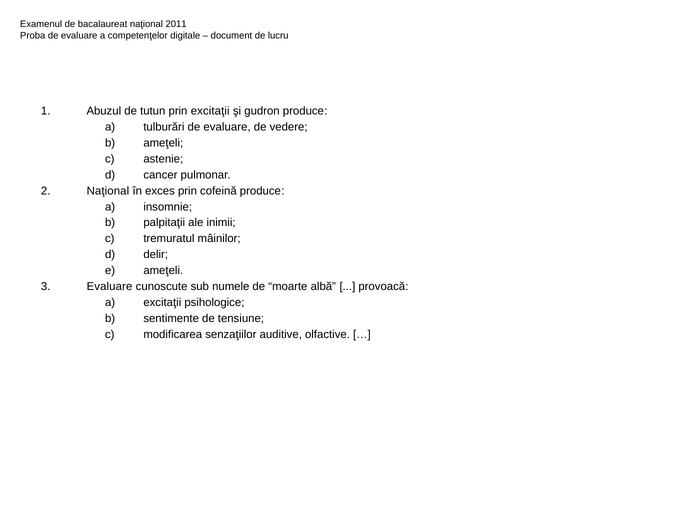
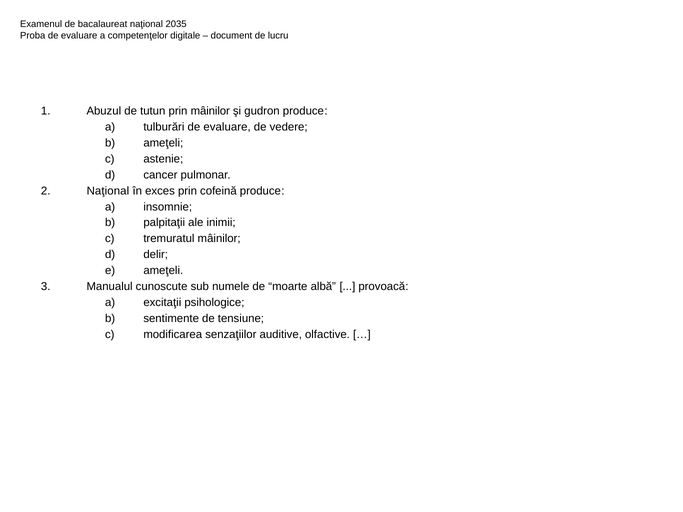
2011: 2011 -> 2035 (176, 24)
prin excitaţii: excitaţii -> mâinilor (210, 111)
Evaluare: Evaluare -> Manualul (110, 287)
